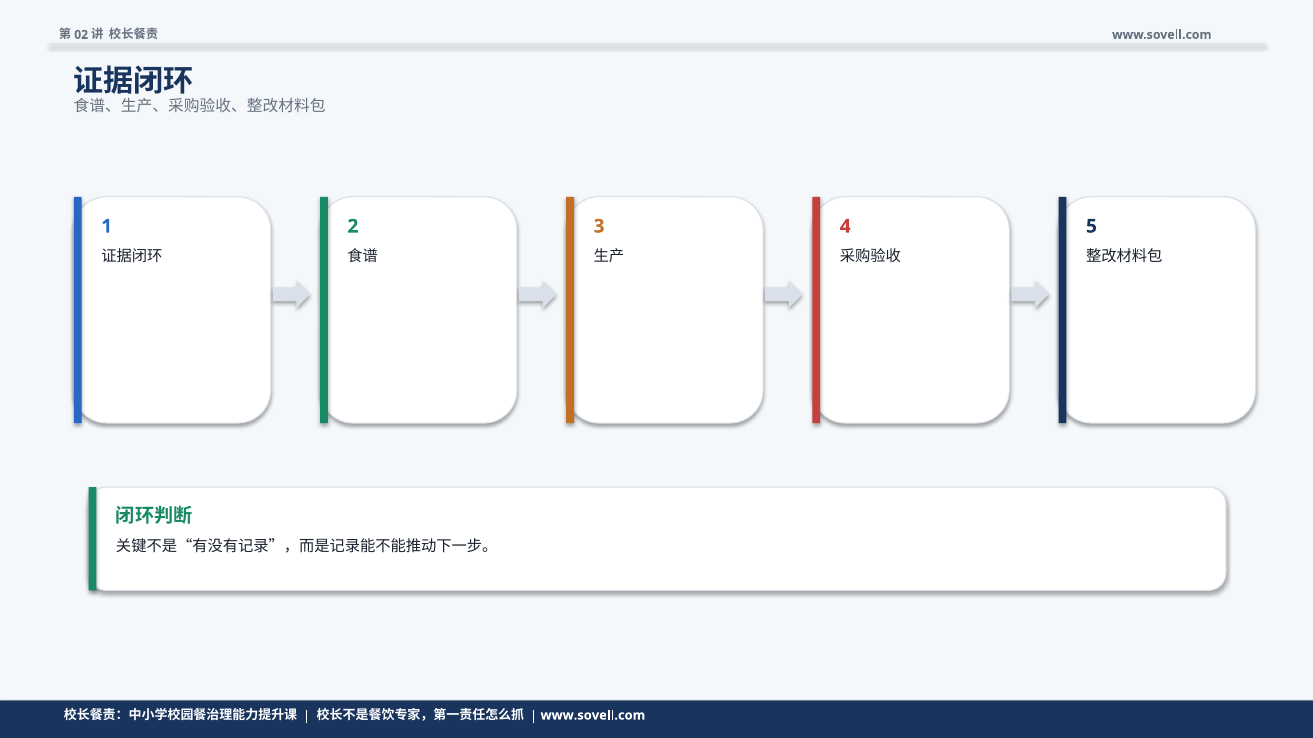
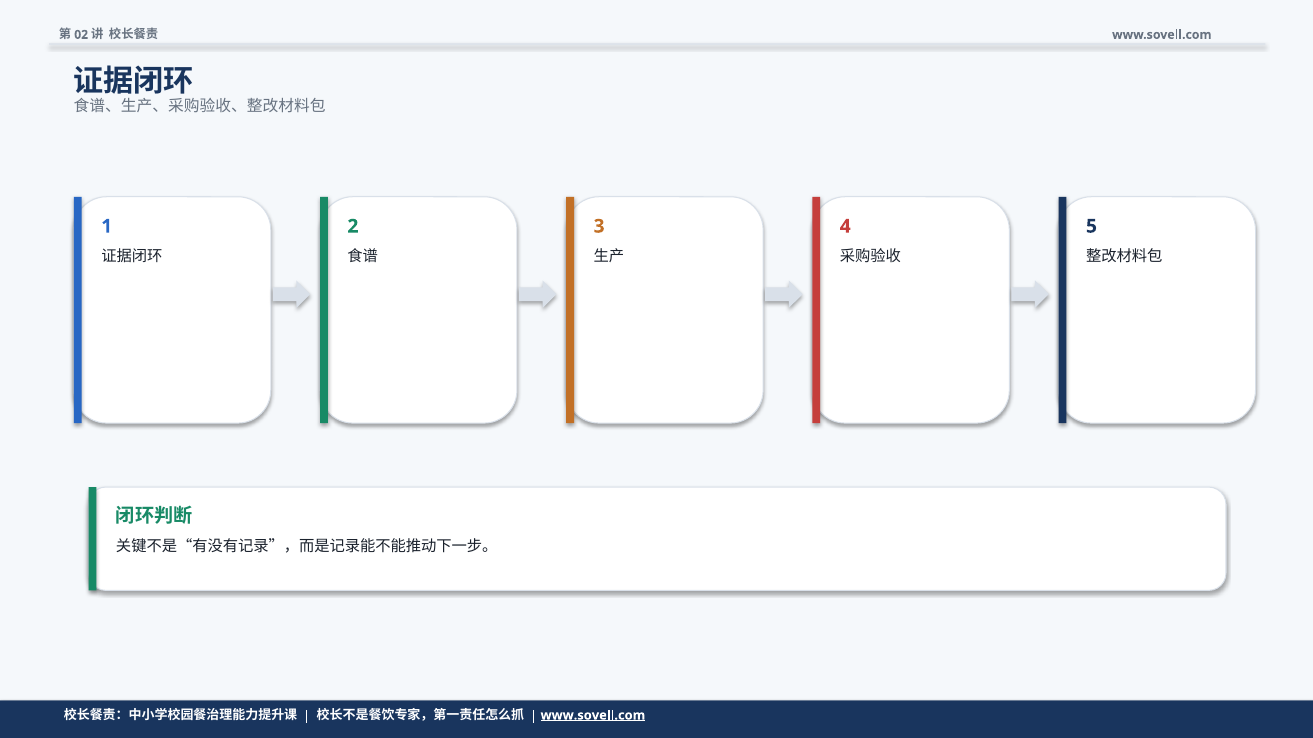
www.sovell.com underline: none -> present (593, 716)
